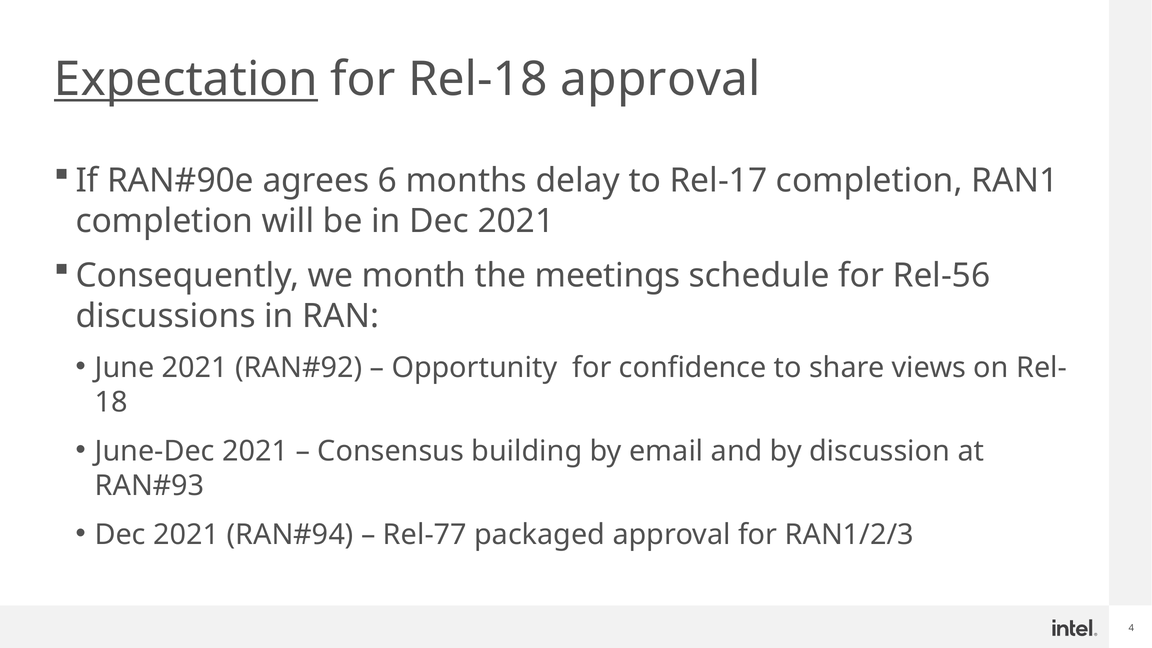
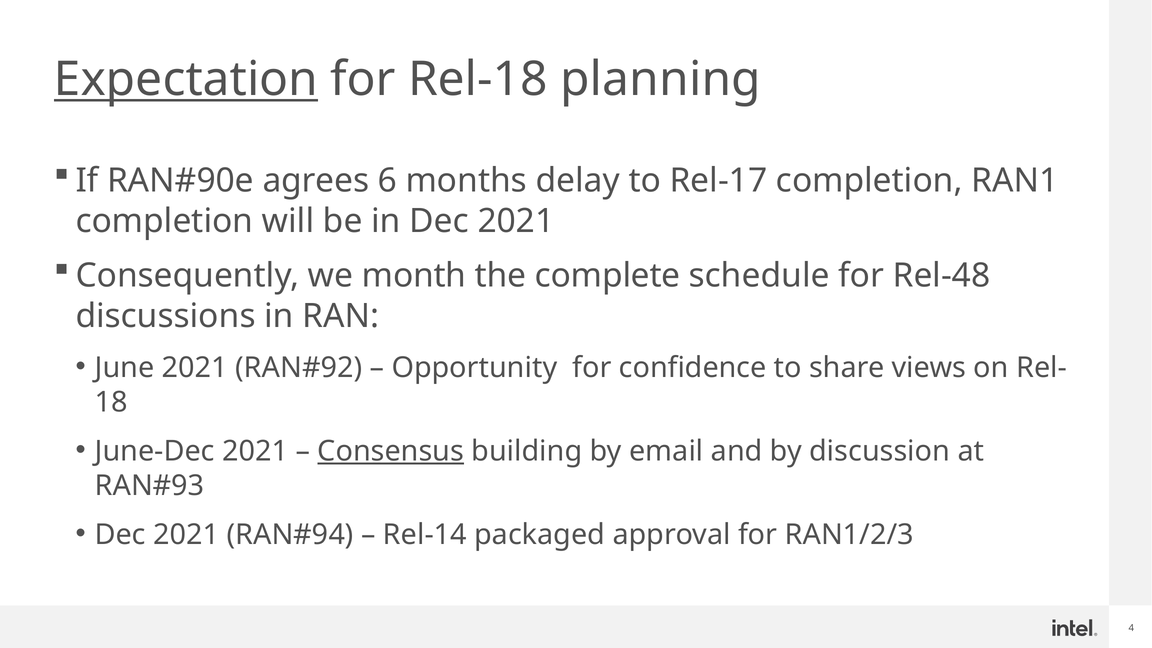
Rel-18 approval: approval -> planning (661, 80)
meetings: meetings -> complete (608, 276)
Rel-56: Rel-56 -> Rel-48 (942, 276)
Consensus underline: none -> present (391, 451)
Rel-77: Rel-77 -> Rel-14 (425, 535)
